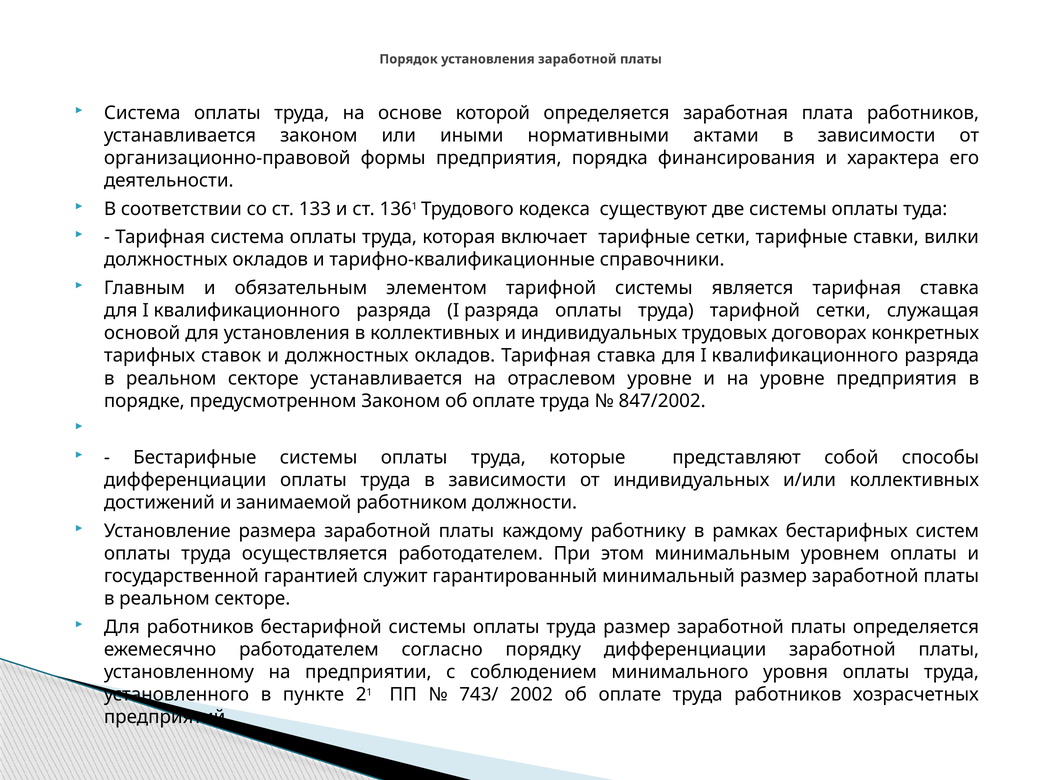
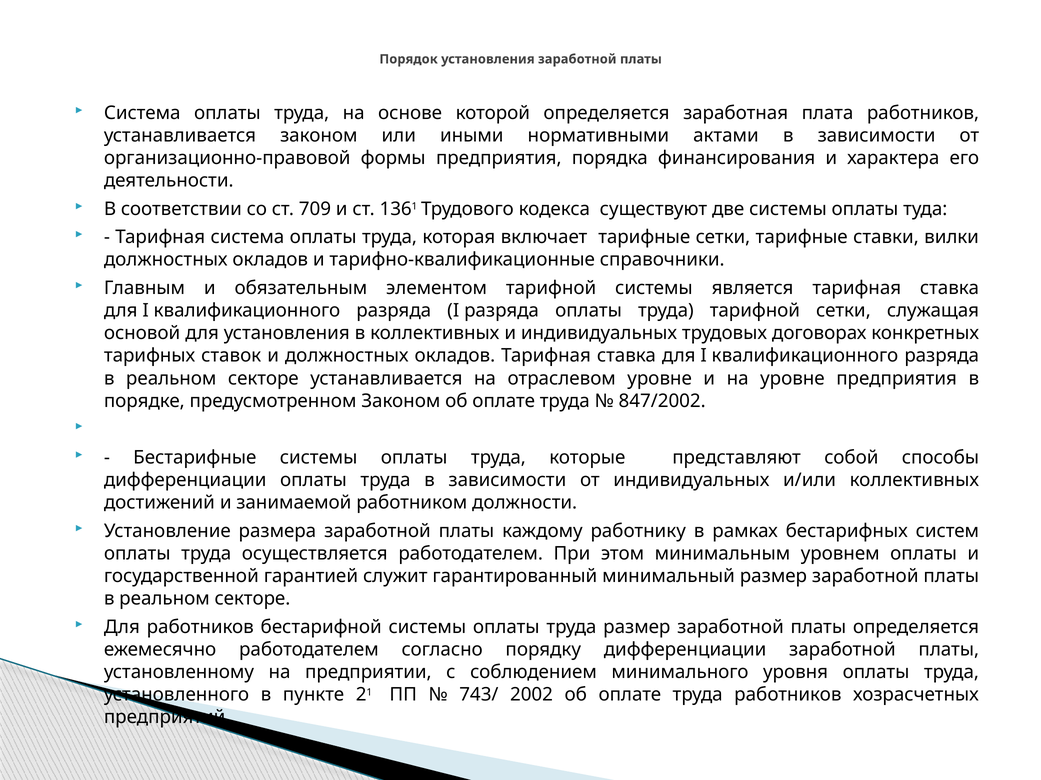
133: 133 -> 709 (315, 209)
